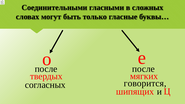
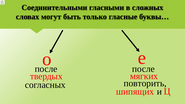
говорится: говорится -> повторить (145, 83)
